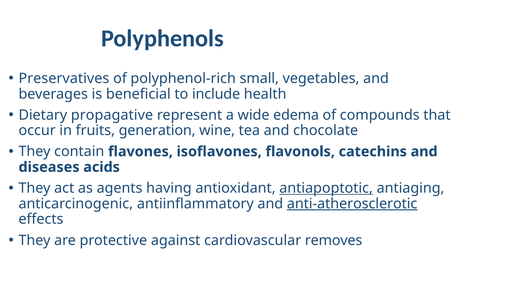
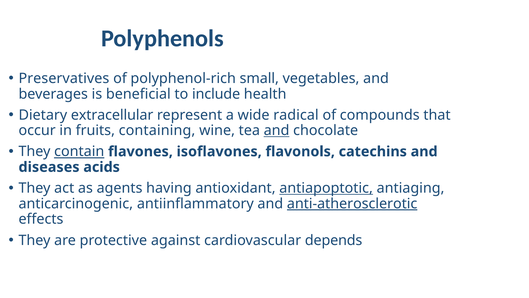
propagative: propagative -> extracellular (112, 115)
edema: edema -> radical (296, 115)
generation: generation -> containing (157, 130)
and underline: none -> present (277, 130)
contain underline: none -> present (79, 151)
removes: removes -> depends (334, 240)
